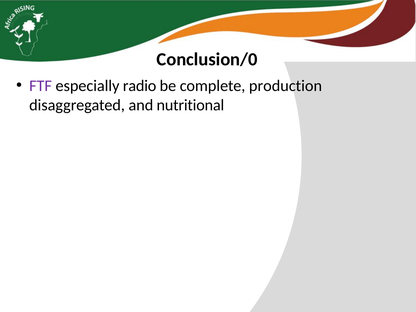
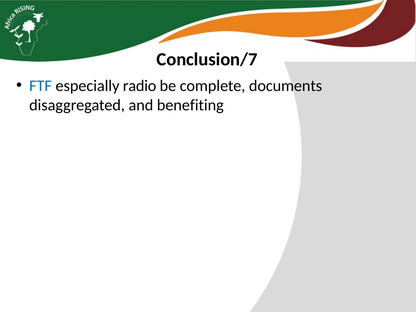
Conclusion/0: Conclusion/0 -> Conclusion/7 (207, 60)
FTF colour: purple -> blue (41, 86)
production: production -> documents (286, 86)
nutritional: nutritional -> benefiting (190, 105)
